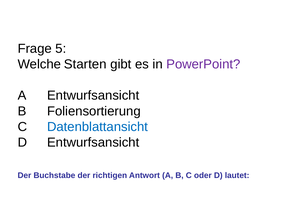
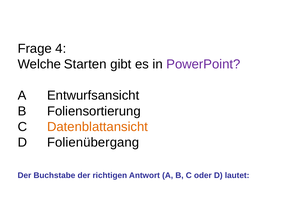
5: 5 -> 4 (61, 49)
Datenblattansicht colour: blue -> orange (98, 127)
D Entwurfsansicht: Entwurfsansicht -> Folienübergang (93, 143)
